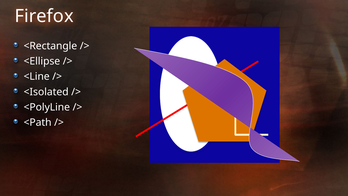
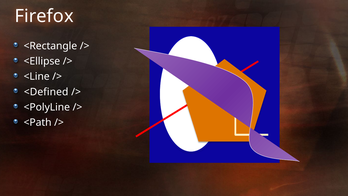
<Isolated: <Isolated -> <Defined (46, 92)
